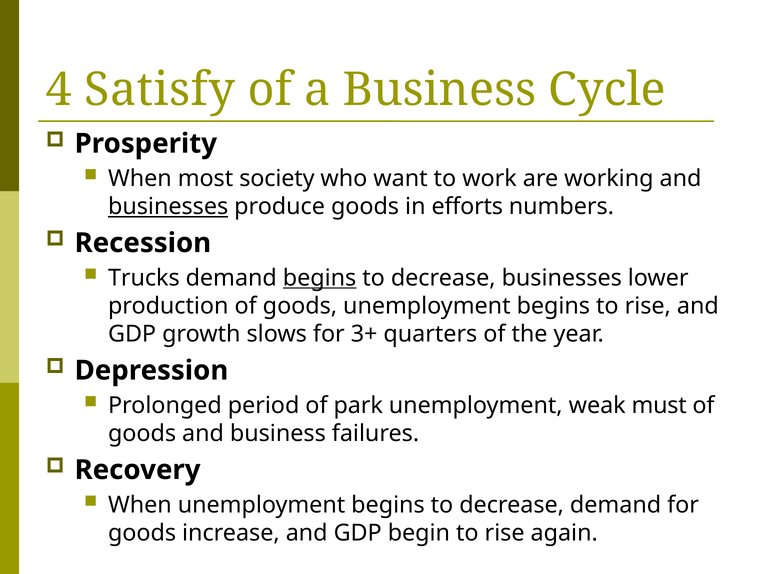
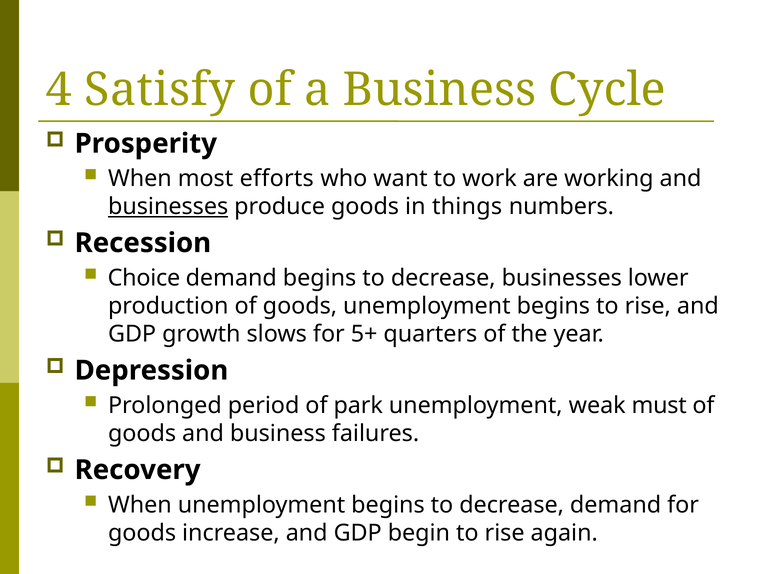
society: society -> efforts (277, 178)
efforts: efforts -> things (467, 206)
Trucks: Trucks -> Choice (144, 278)
begins underline: present -> none (320, 278)
3+: 3+ -> 5+ (364, 334)
